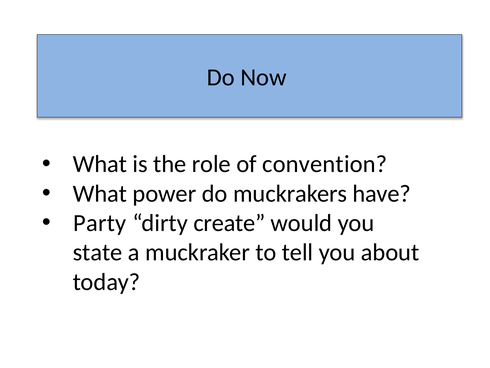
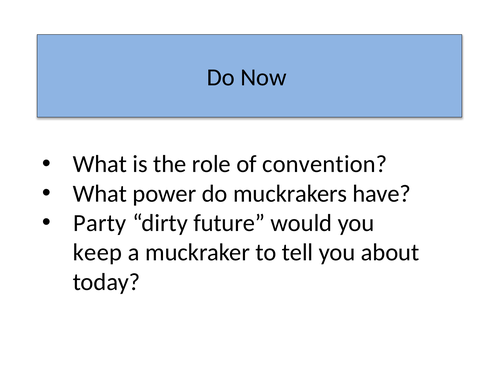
create: create -> future (229, 223)
state: state -> keep (97, 252)
